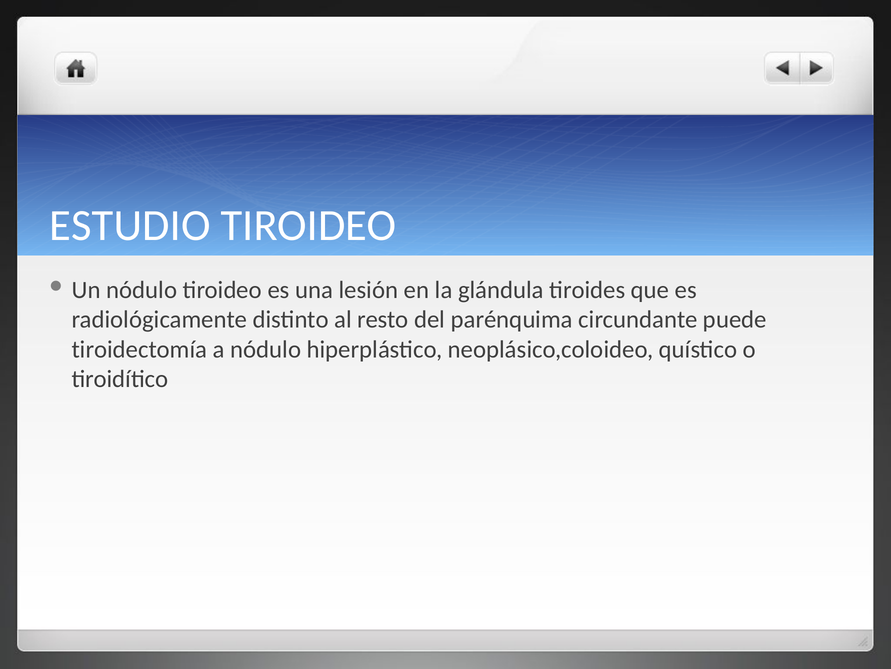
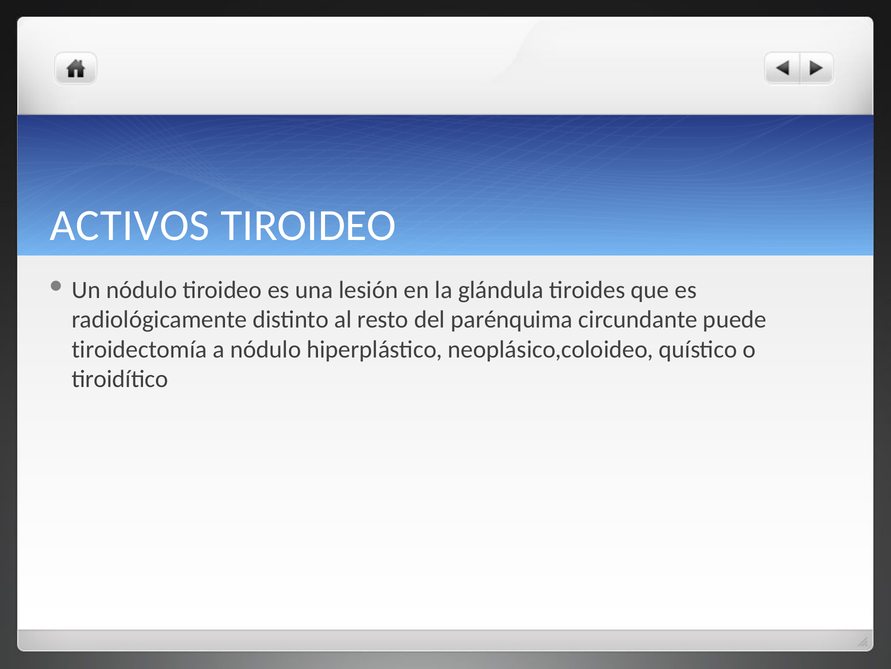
ESTUDIO: ESTUDIO -> ACTIVOS (130, 225)
